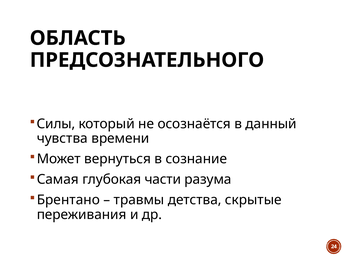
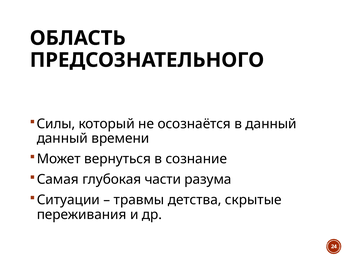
чувства: чувства -> данный (62, 139)
Брентано: Брентано -> Ситуации (68, 200)
